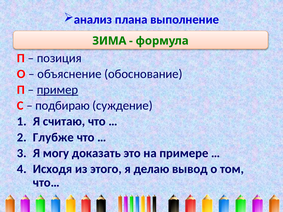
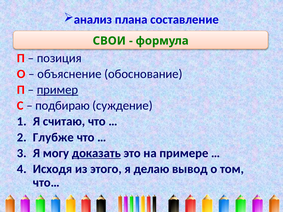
выполнение: выполнение -> составление (185, 20)
ЗИМА: ЗИМА -> СВОИ (109, 41)
доказать underline: none -> present (96, 153)
